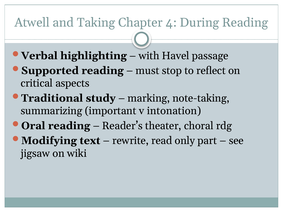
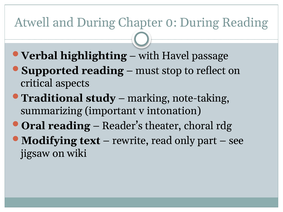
and Taking: Taking -> During (96, 22)
4: 4 -> 0 (171, 22)
